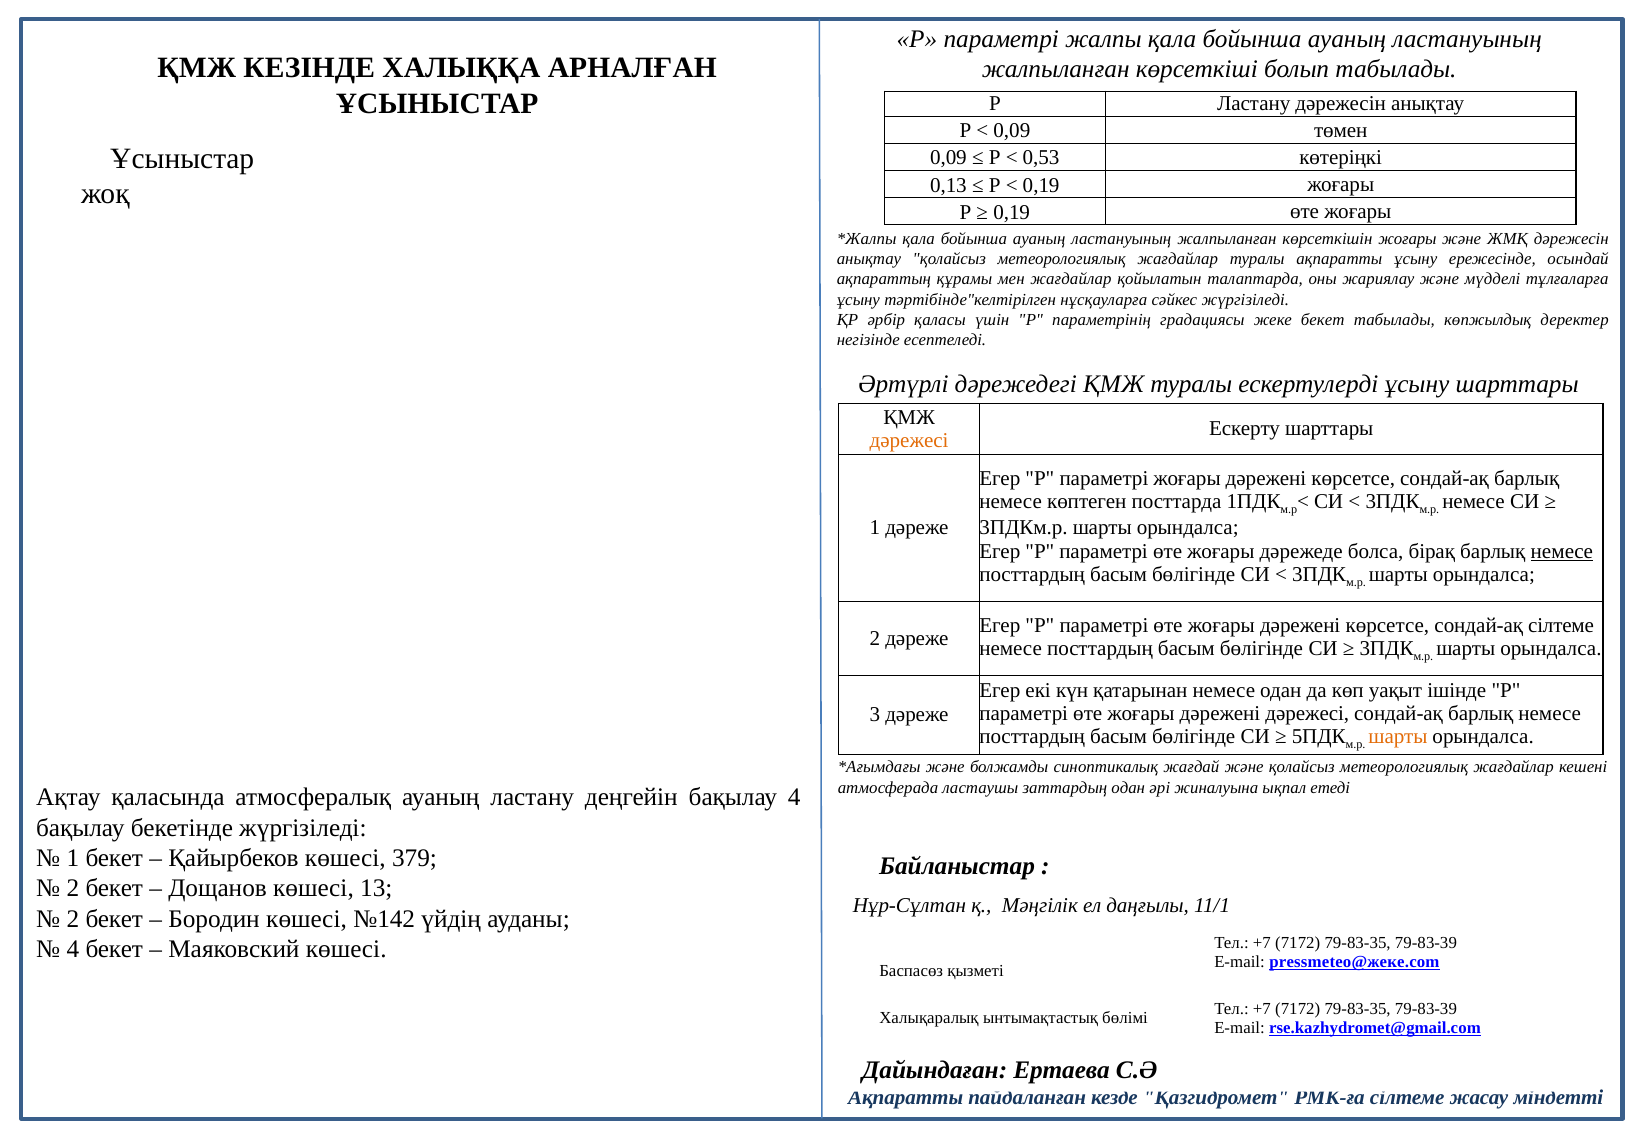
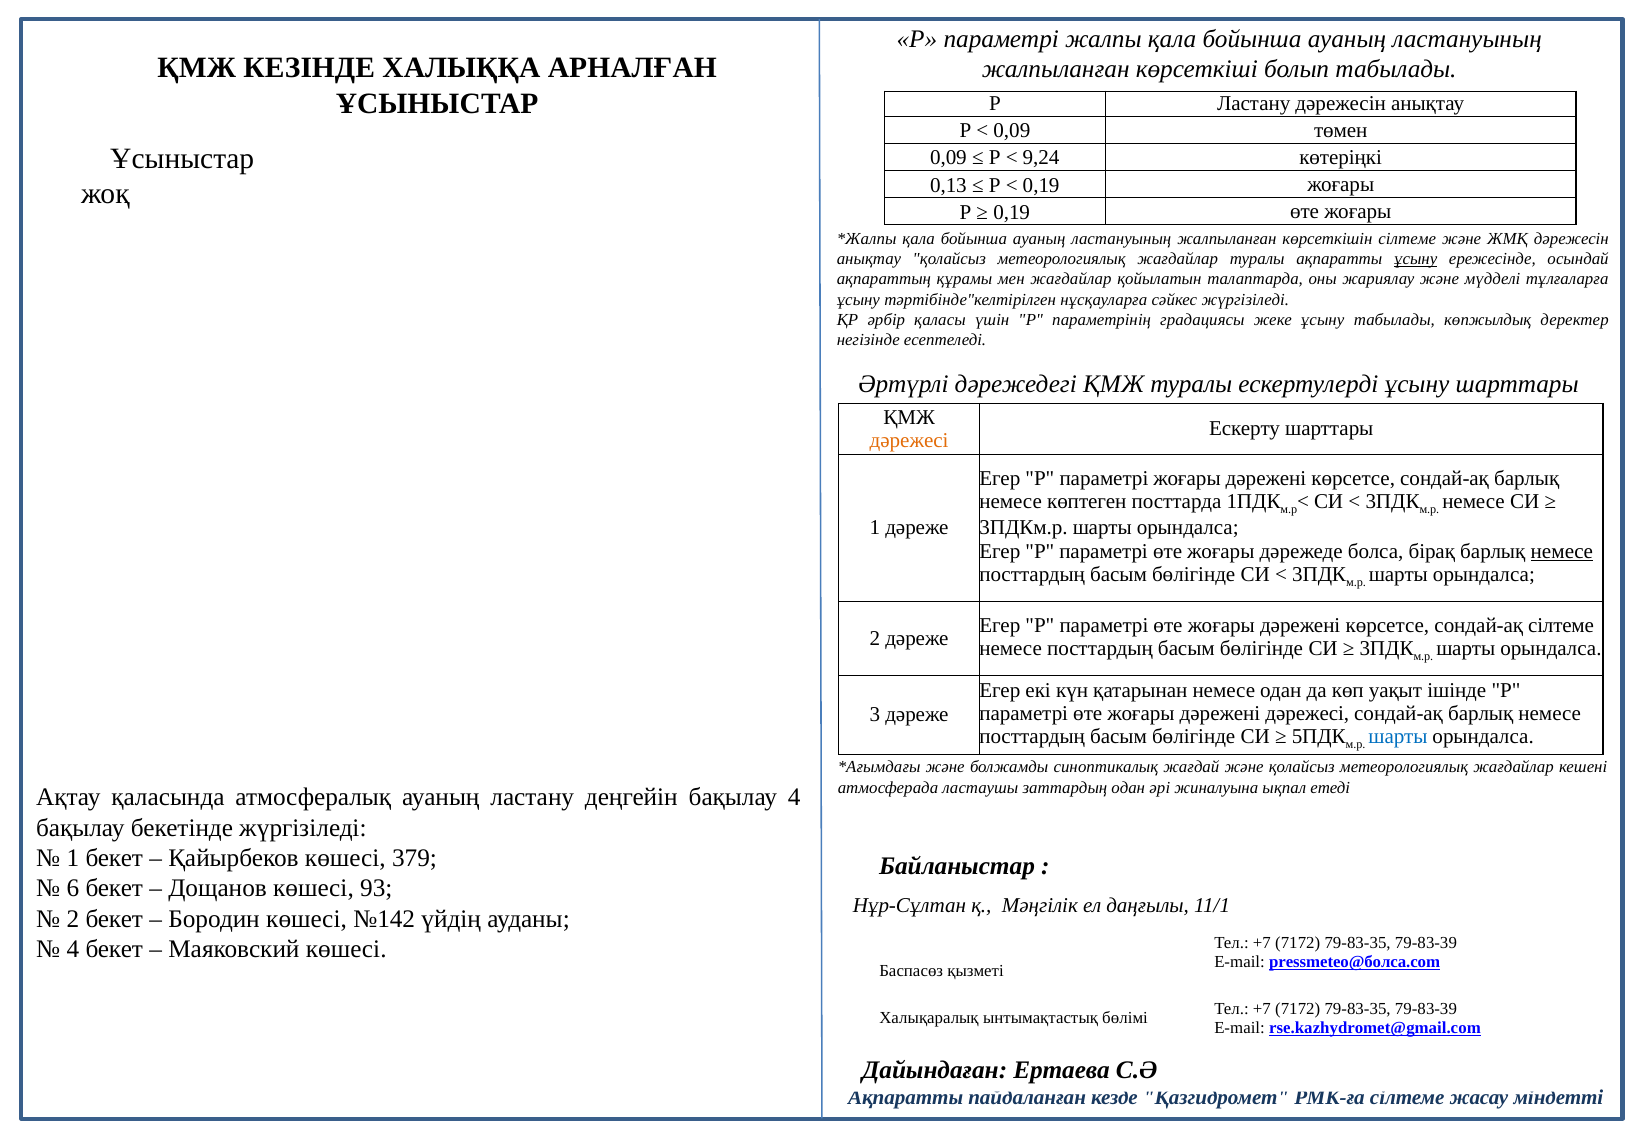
0,53: 0,53 -> 9,24 (1041, 158)
көрсеткішін жоғары: жоғары -> сілтеме (1407, 239)
ұсыну underline: none -> present (1416, 259)
жеке бекет: бекет -> ұсыну (1323, 320)
шарты colour: orange -> blue (1398, 737)
2: 2 -> 6 (73, 889)
13: 13 -> 93 (376, 889)
pressmeteo@жеке.com: pressmeteo@жеке.com -> pressmeteo@болса.com (1355, 962)
